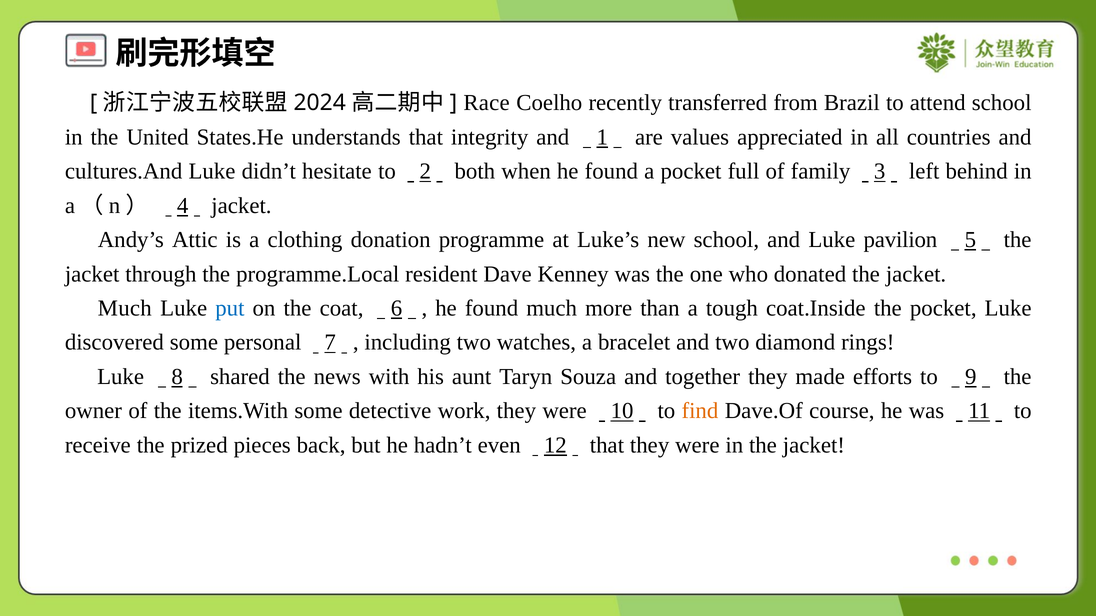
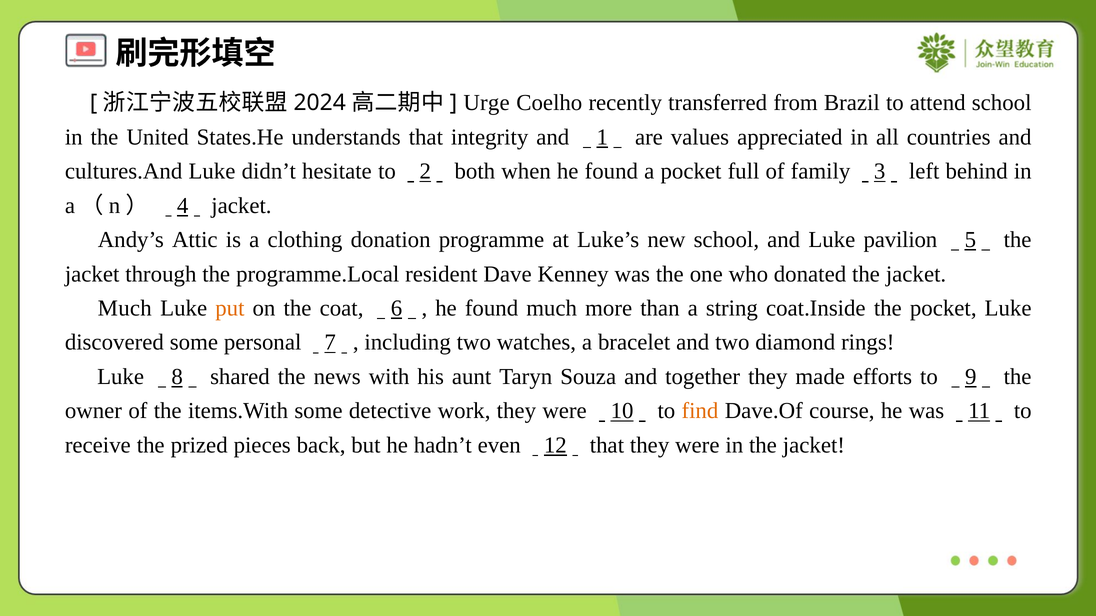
Race: Race -> Urge (487, 103)
put colour: blue -> orange (230, 308)
tough: tough -> string (732, 308)
